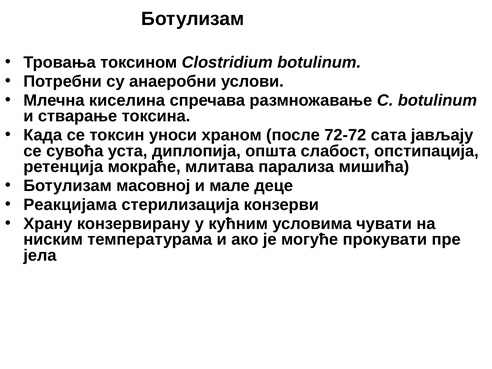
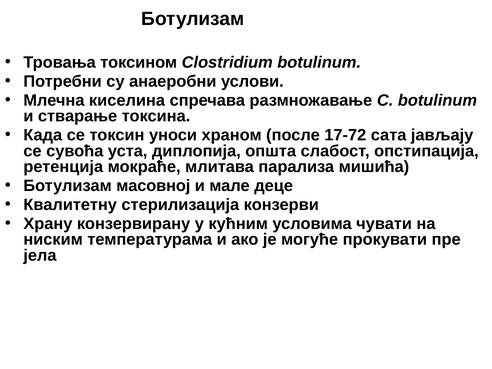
72-72: 72-72 -> 17-72 (345, 135)
Реакцијама: Реакцијама -> Квалитетну (70, 205)
